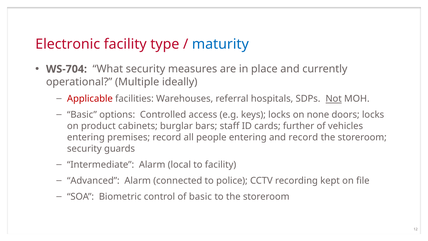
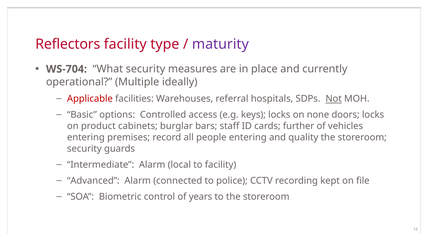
Electronic: Electronic -> Reflectors (68, 44)
maturity colour: blue -> purple (220, 44)
and record: record -> quality (303, 137)
of basic: basic -> years (201, 196)
